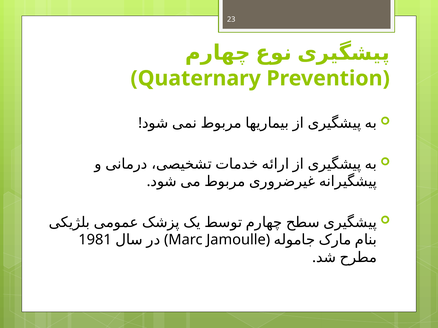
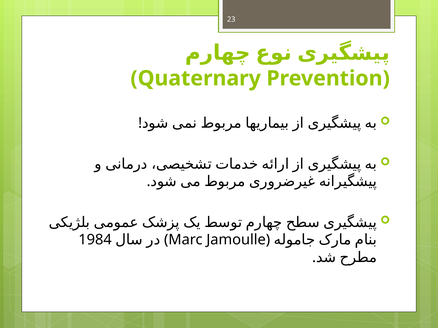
1981: 1981 -> 1984 (95, 240)
